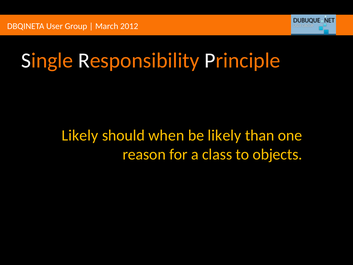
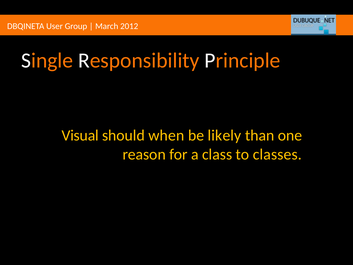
Likely: Likely -> Visual (80, 135)
objects: objects -> classes (277, 154)
